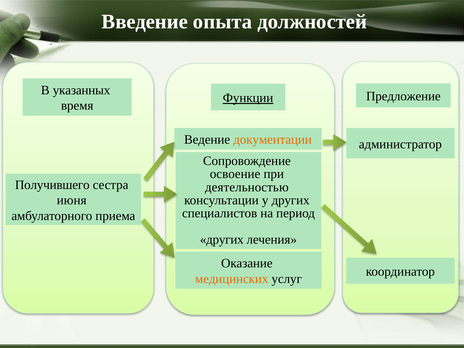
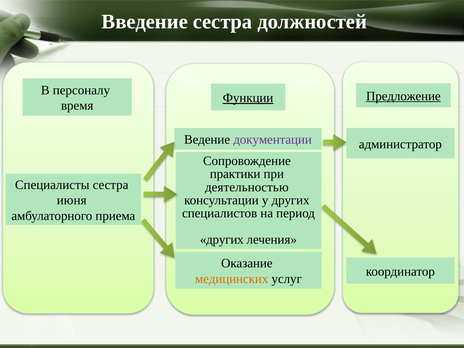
Введение опыта: опыта -> сестра (223, 22)
указанных: указанных -> персоналу (81, 90)
Предложение underline: none -> present (403, 96)
документации colour: orange -> purple (273, 140)
освоение: освоение -> практики (235, 174)
Получившего: Получившего -> Специалисты (52, 185)
